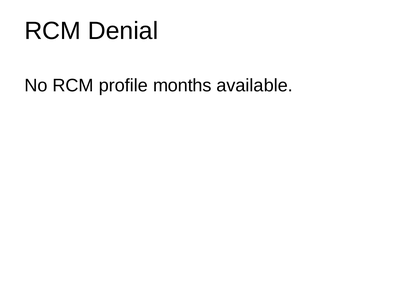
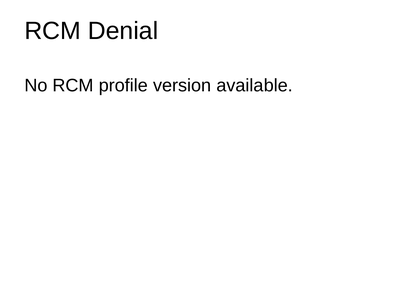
months: months -> version (182, 85)
